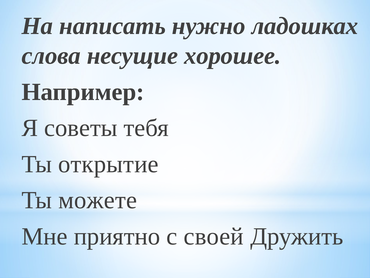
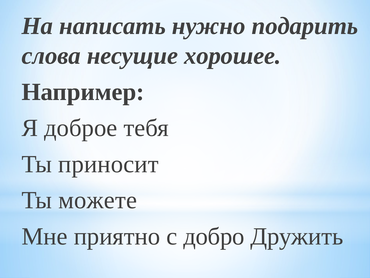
ладошках: ладошках -> подарить (305, 26)
советы: советы -> доброе (81, 128)
открытие: открытие -> приносит (108, 164)
своей: своей -> добро (214, 236)
